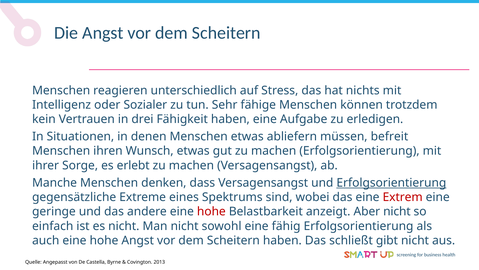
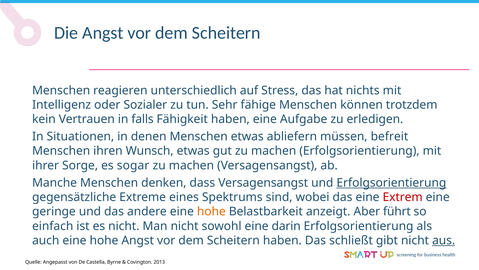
drei: drei -> falls (143, 119)
erlebt: erlebt -> sogar (133, 165)
hohe colour: red -> orange (211, 211)
Aber nicht: nicht -> führt (397, 211)
fähig: fähig -> darin (286, 226)
aus underline: none -> present (444, 240)
